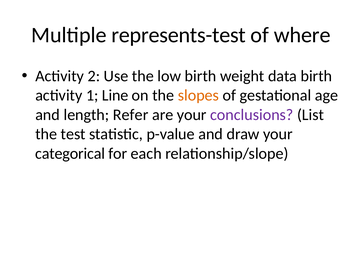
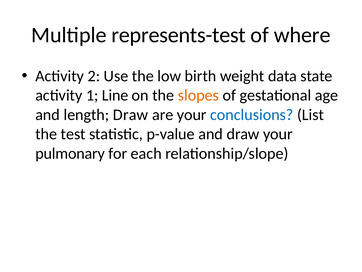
data birth: birth -> state (316, 76)
length Refer: Refer -> Draw (131, 115)
conclusions colour: purple -> blue (252, 115)
categorical: categorical -> pulmonary (70, 153)
